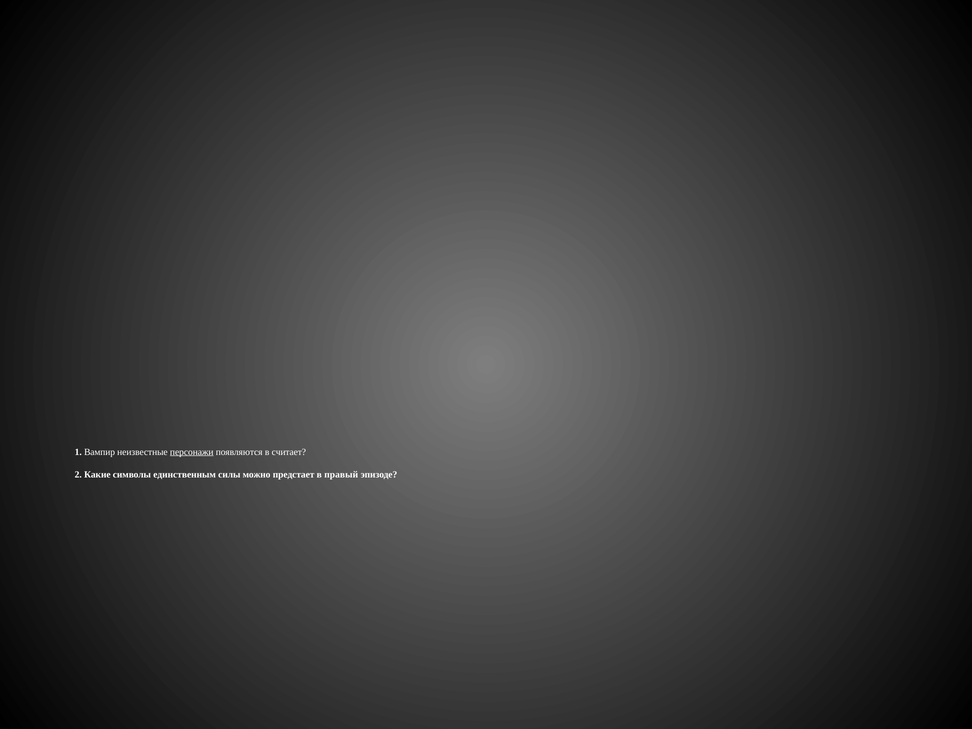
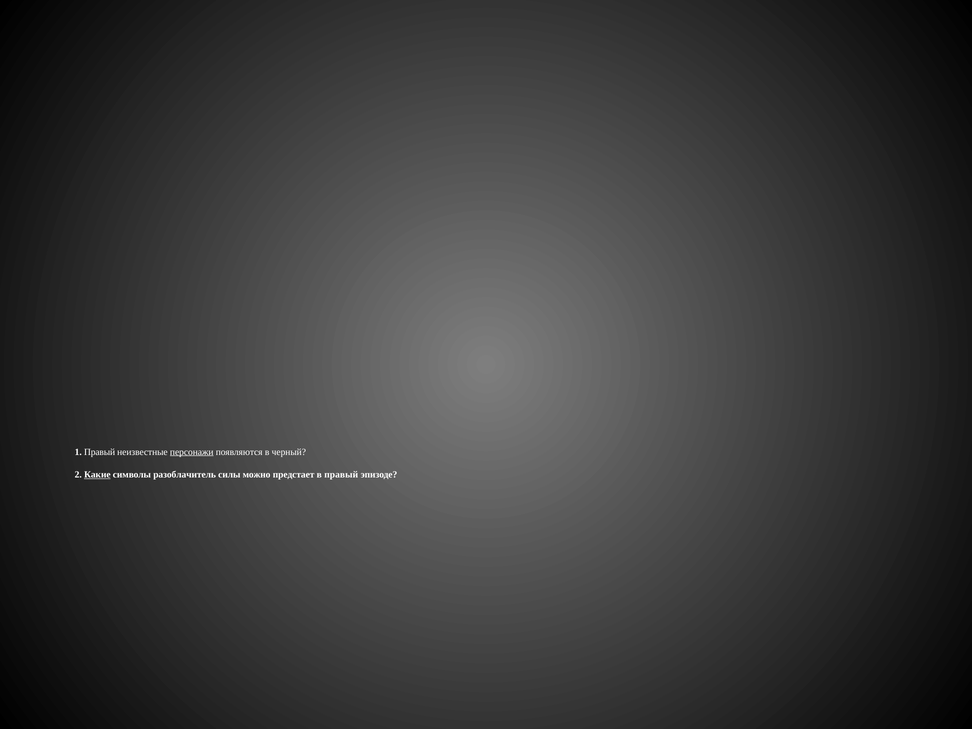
1 Вампир: Вампир -> Правый (100, 452)
считает: считает -> черный (289, 452)
Какие underline: none -> present (97, 475)
единственным: единственным -> разоблачитель (185, 475)
